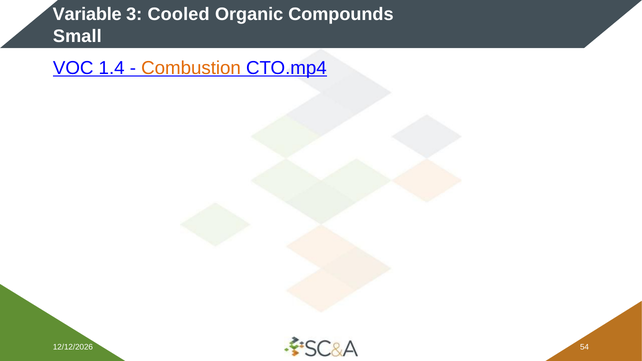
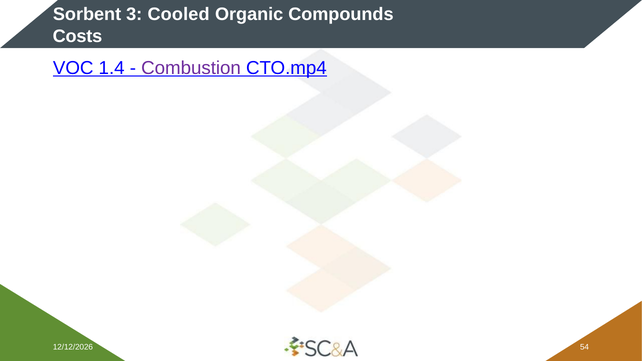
Variable: Variable -> Sorbent (87, 14)
Small: Small -> Costs (77, 36)
Combustion colour: orange -> purple (191, 68)
